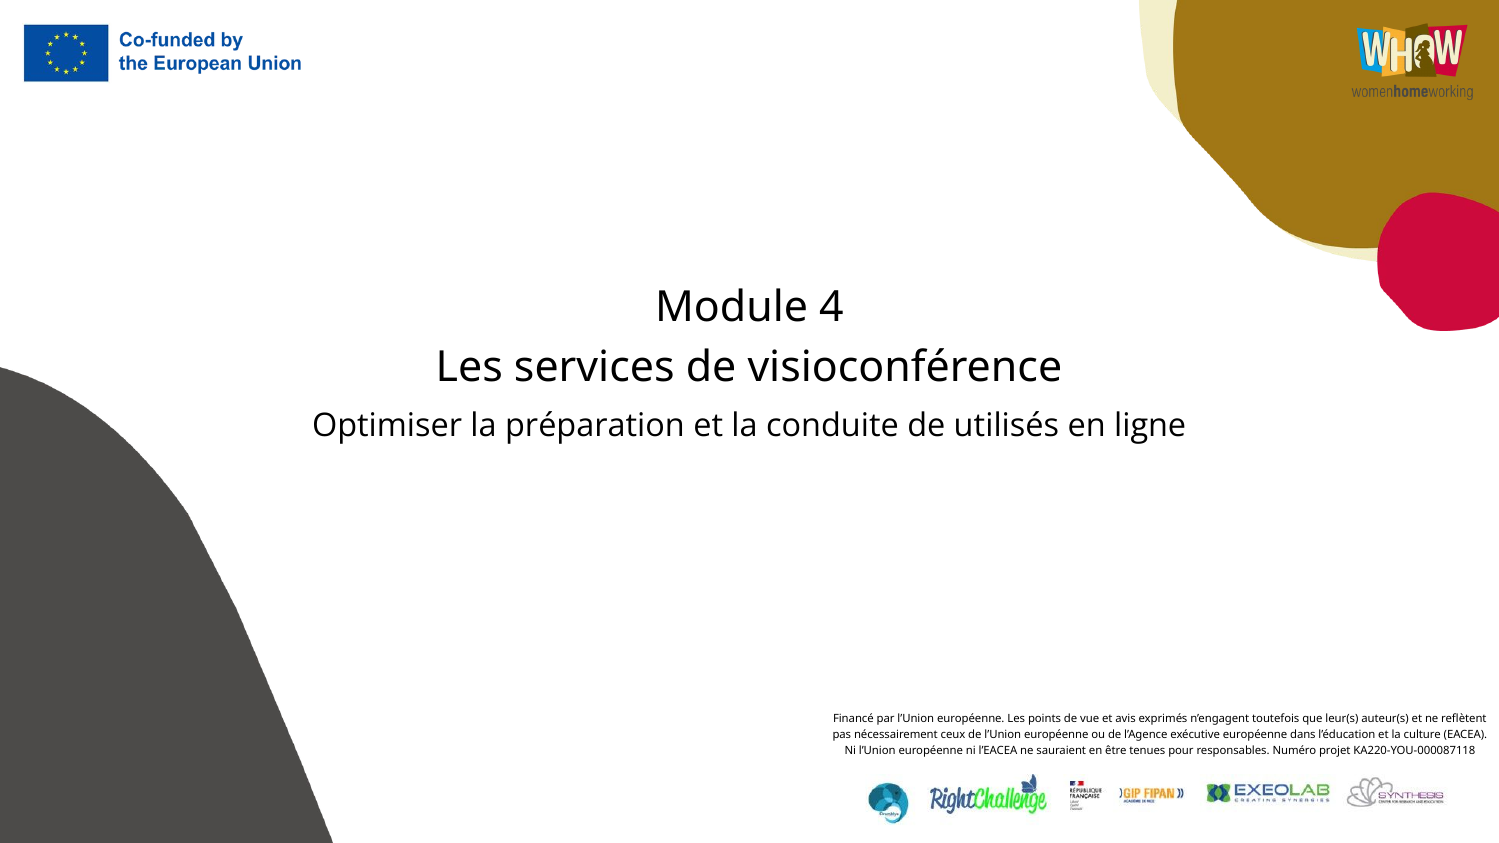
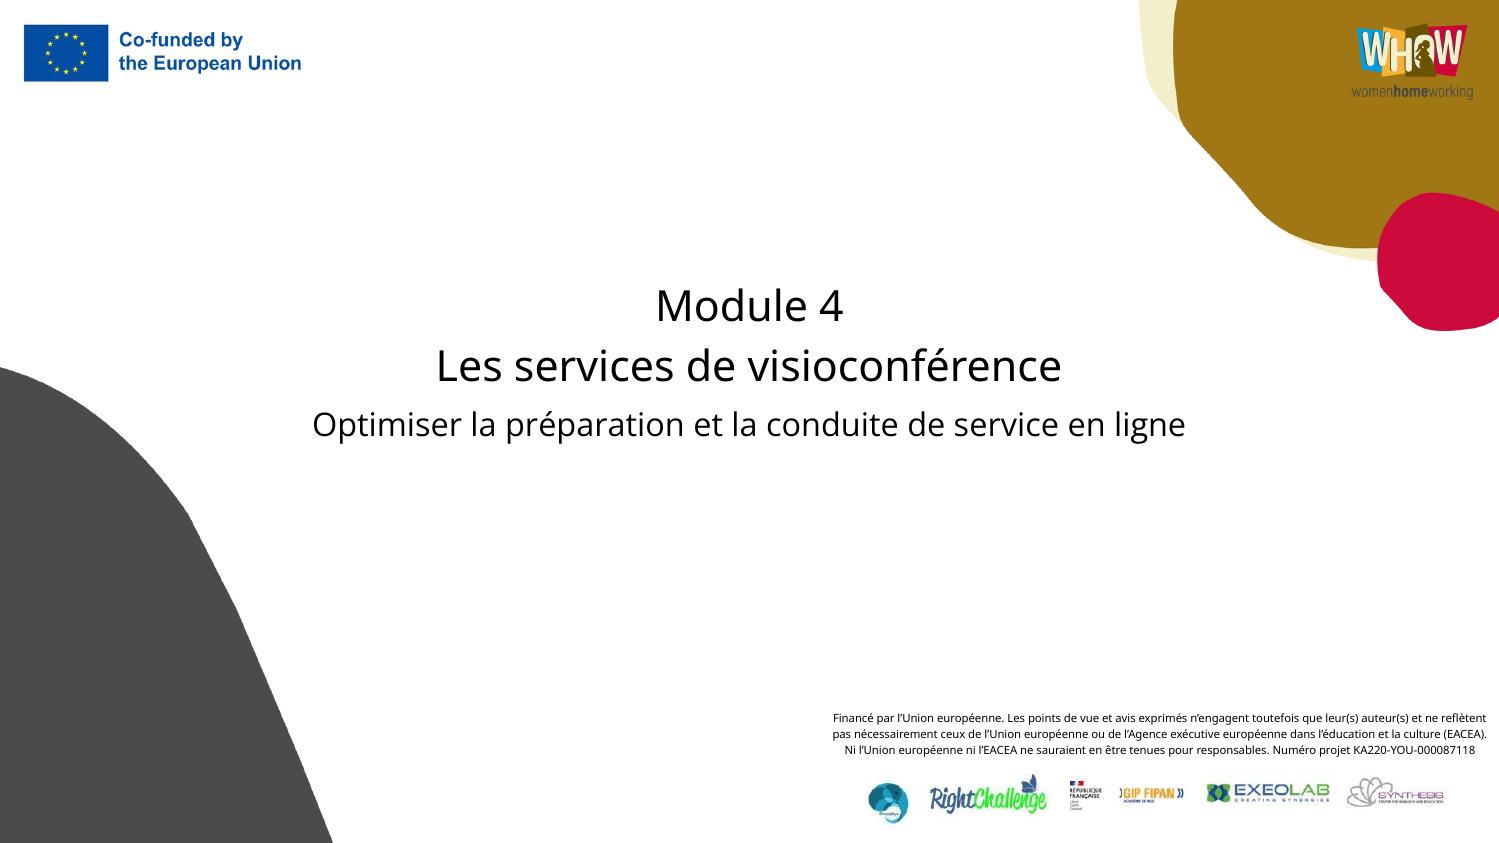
utilisés: utilisés -> service (1006, 426)
